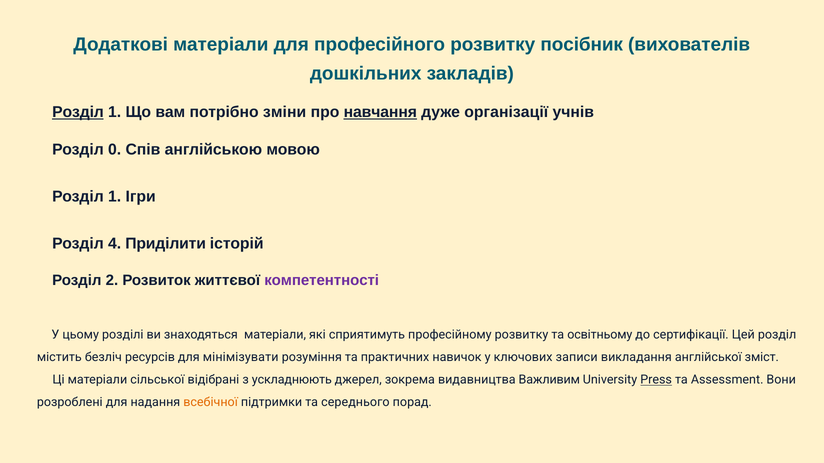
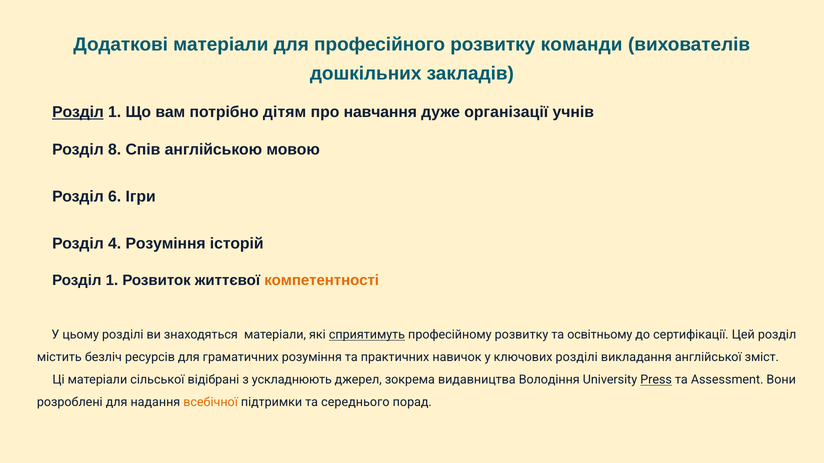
посібник: посібник -> команди (582, 44)
зміни: зміни -> дітям (285, 112)
навчання underline: present -> none (380, 112)
0: 0 -> 8 (115, 150)
1: 1 -> 6 (115, 197)
4 Приділити: Приділити -> Розуміння (166, 244)
2: 2 -> 1 (112, 281)
компетентності colour: purple -> orange (322, 281)
сприятимуть underline: none -> present (367, 335)
мінімізувати: мінімізувати -> граматичних (241, 358)
ключових записи: записи -> розділі (577, 358)
Важливим: Важливим -> Володіння (549, 380)
